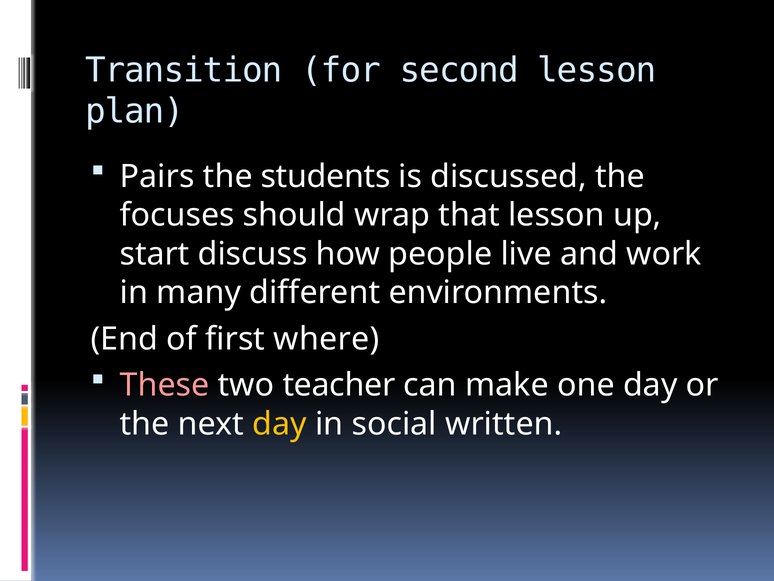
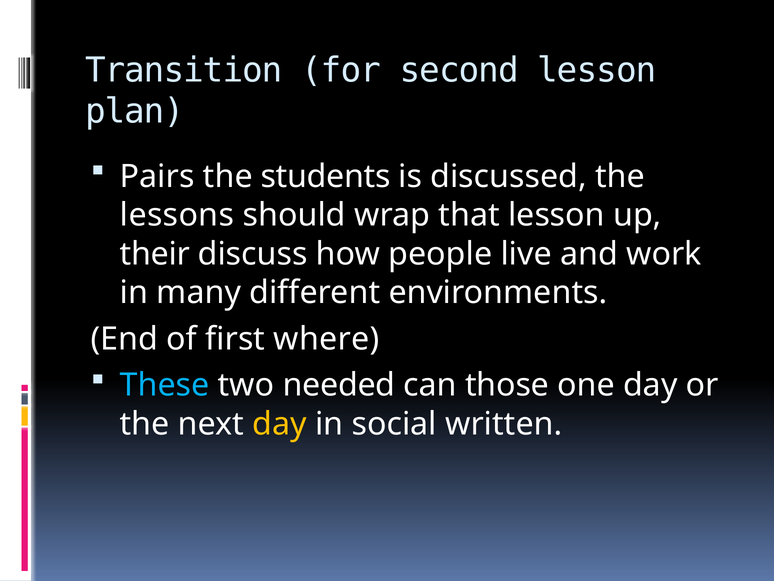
focuses: focuses -> lessons (177, 215)
start: start -> their (155, 254)
These colour: pink -> light blue (165, 385)
teacher: teacher -> needed (339, 385)
make: make -> those (507, 385)
